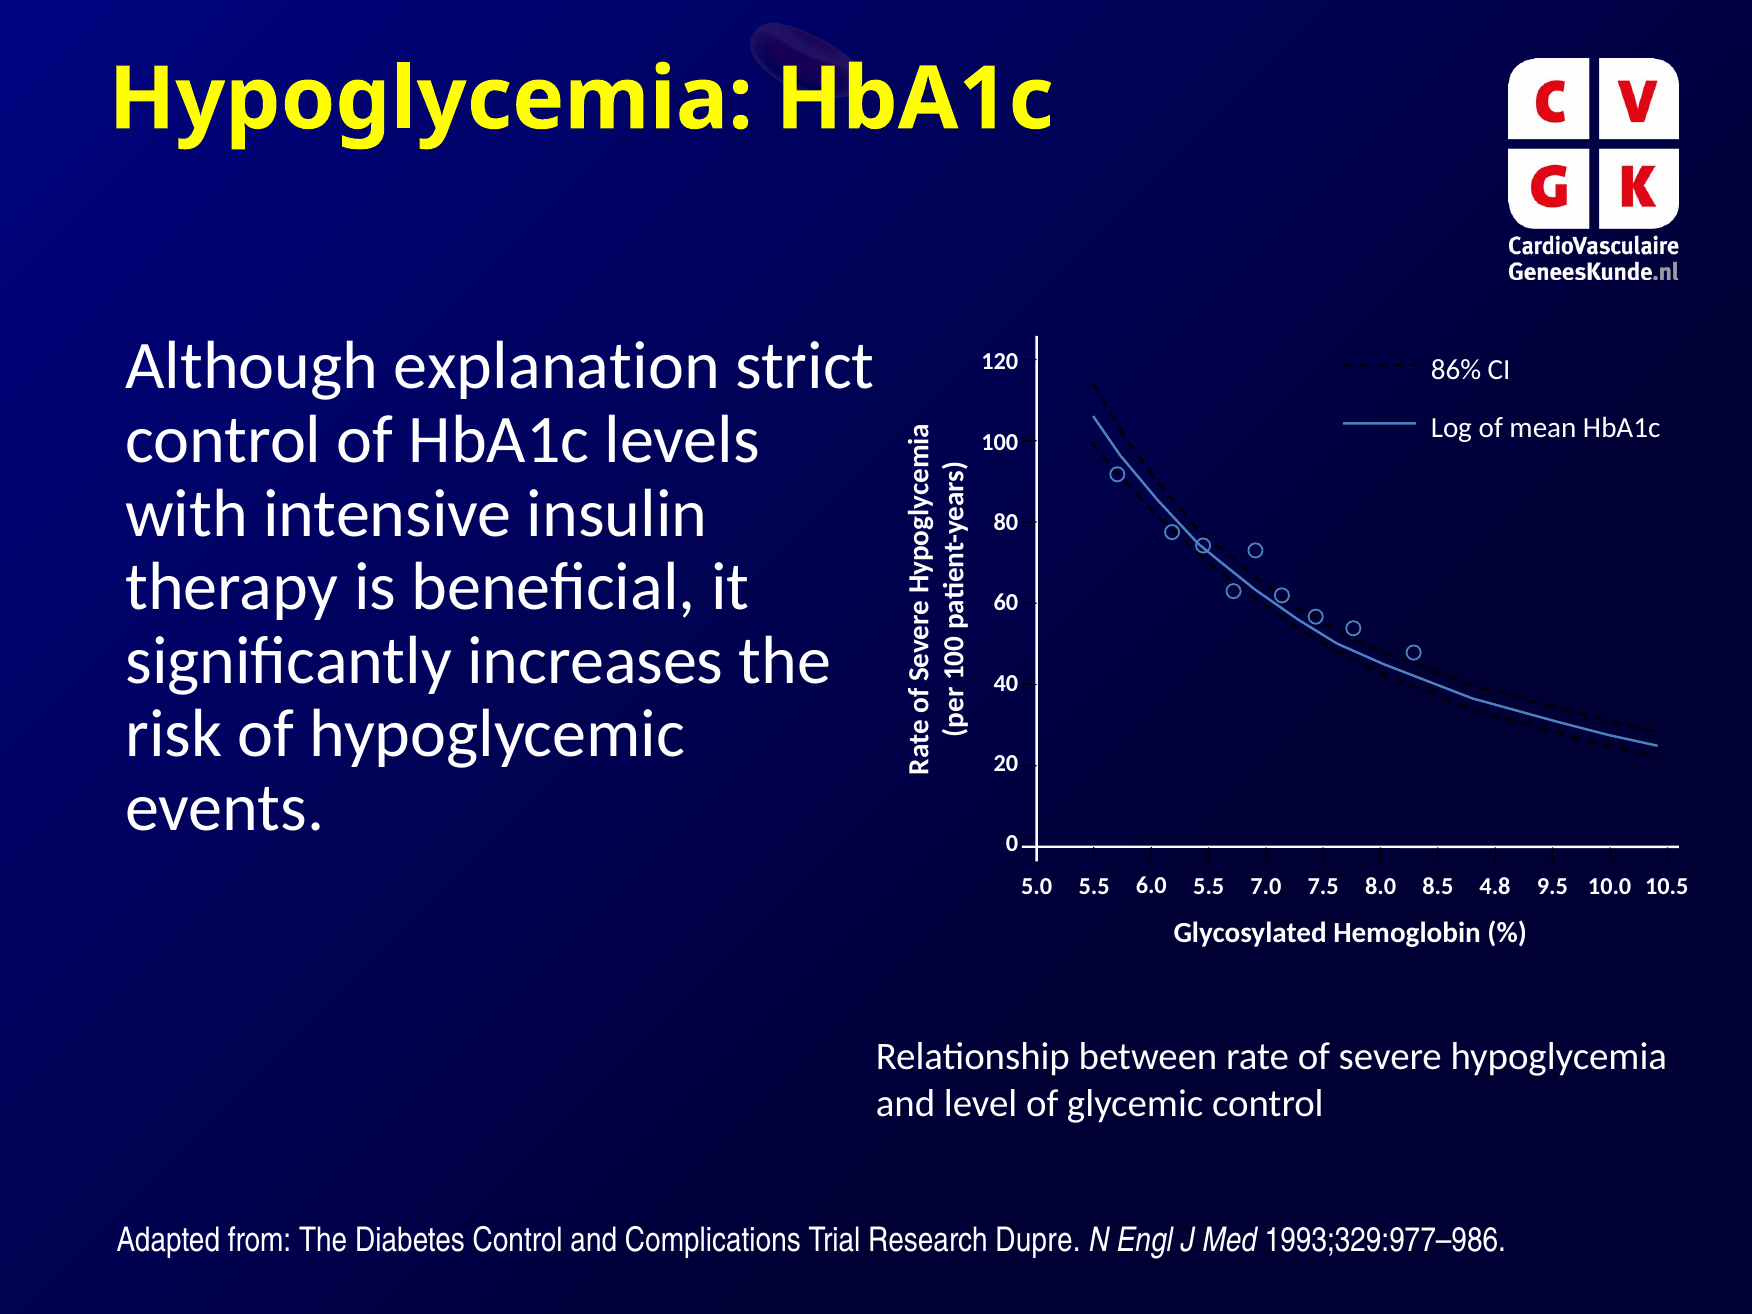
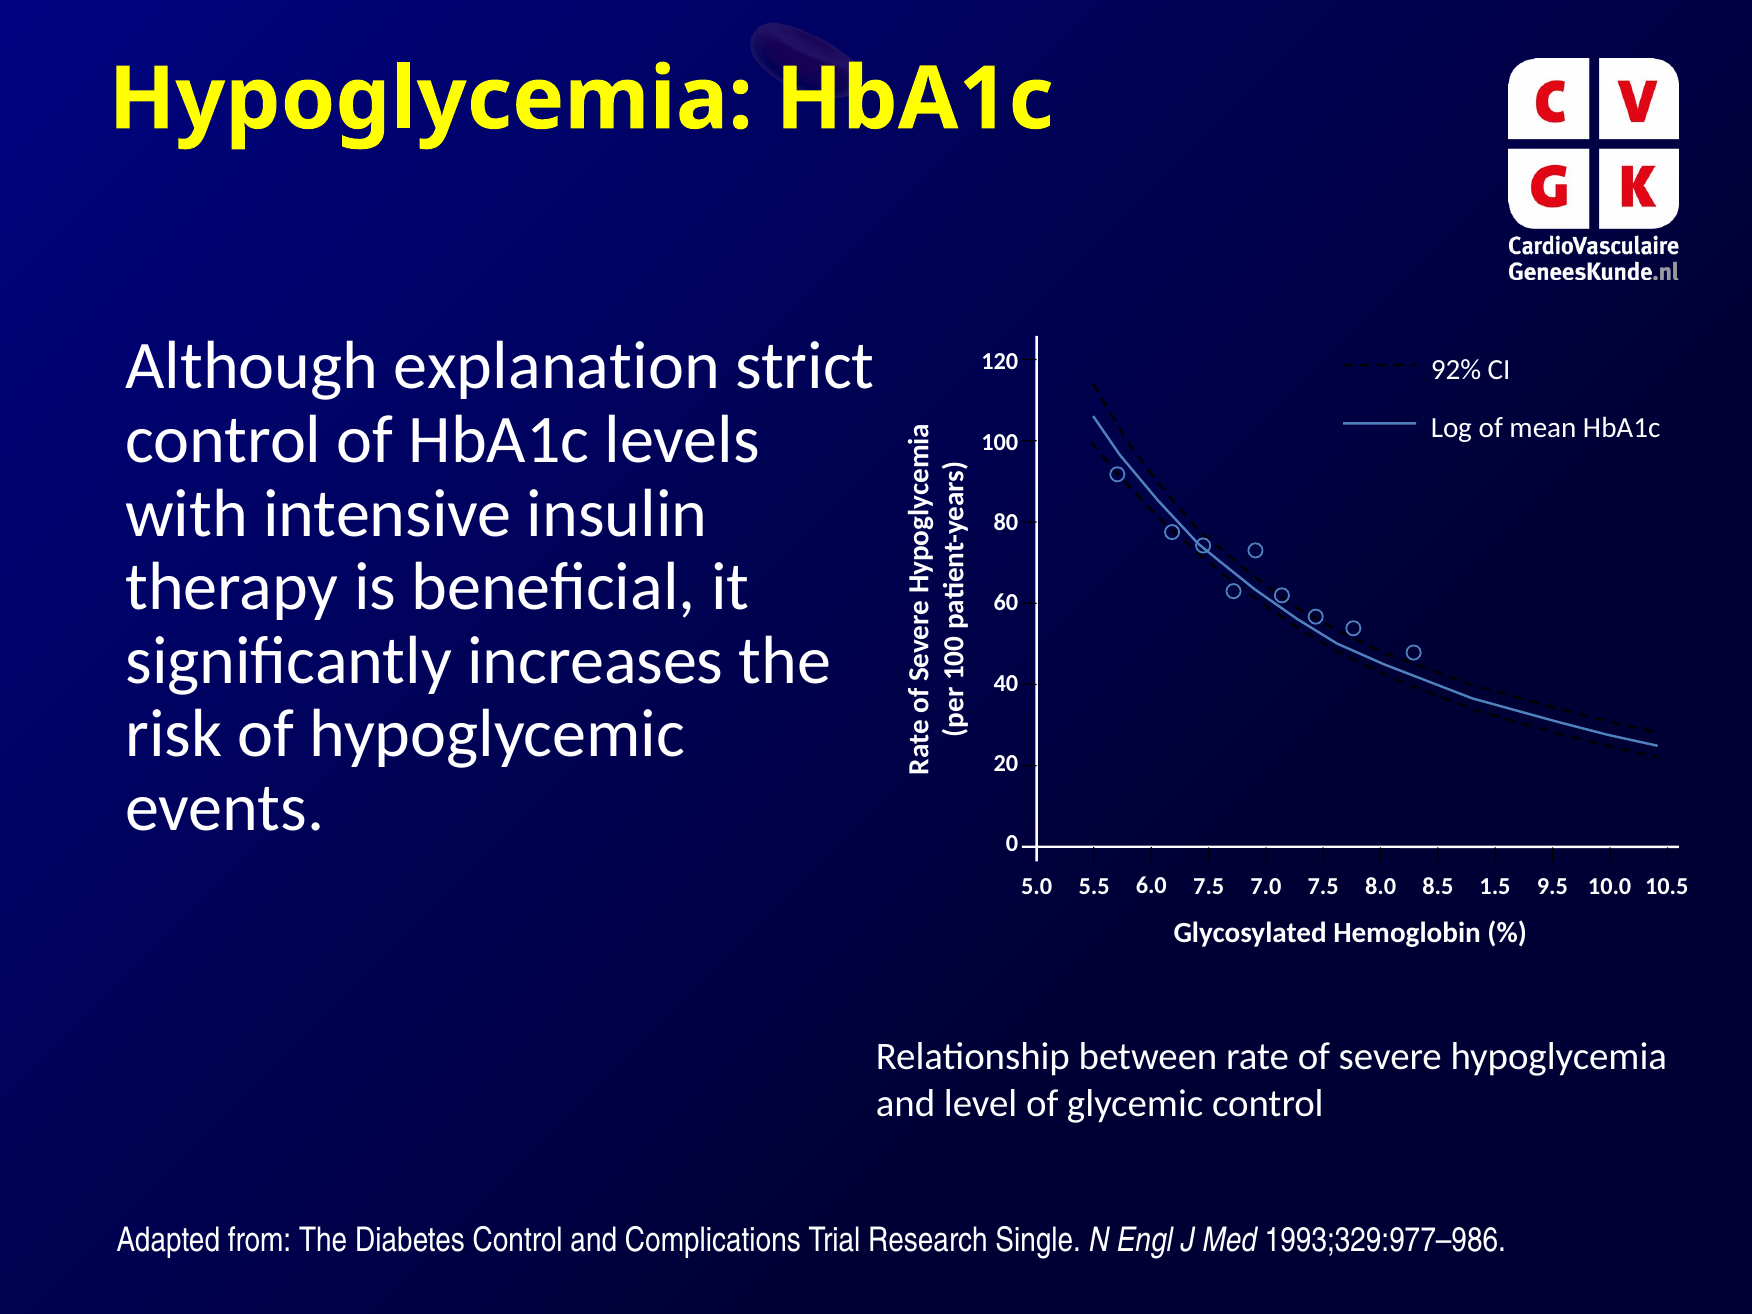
86%: 86% -> 92% (1456, 370)
4.8: 4.8 -> 1.5 (1495, 886)
5.0 5.5: 5.5 -> 7.5 (1209, 886)
Dupre: Dupre -> Single (1038, 1240)
